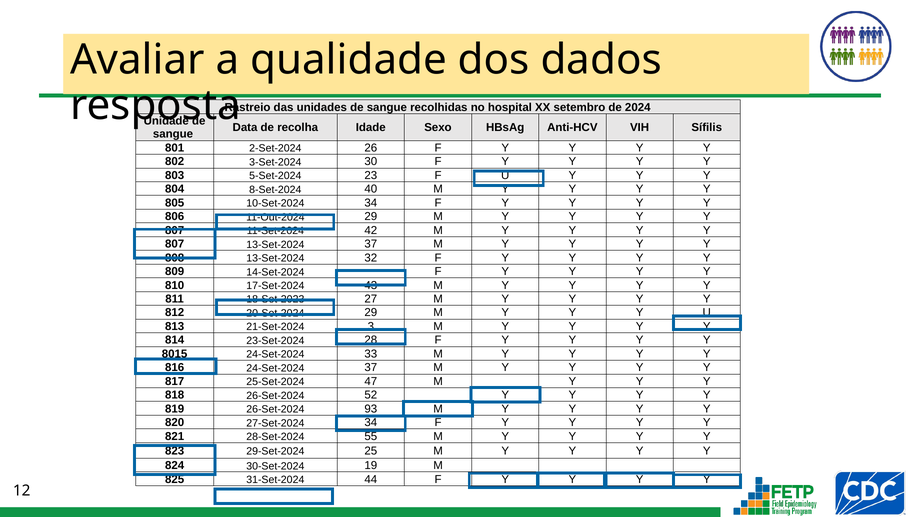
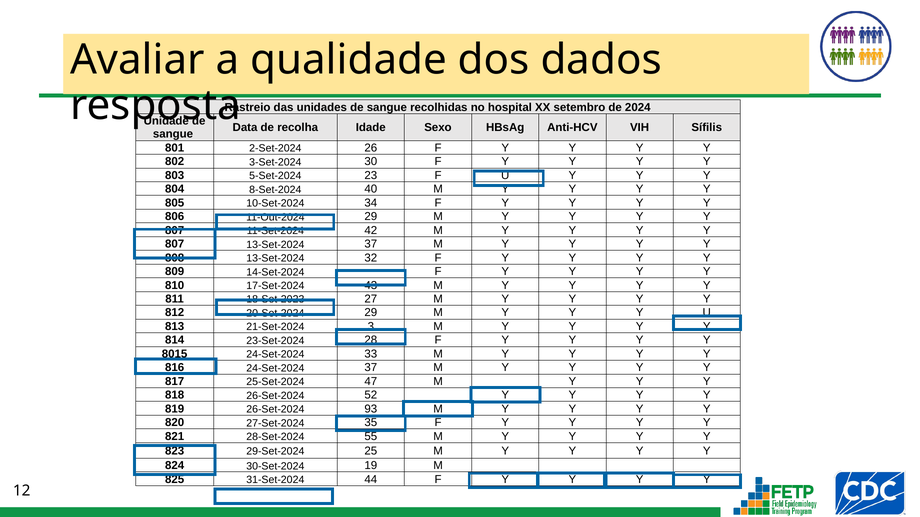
27-Set-2024 34: 34 -> 35 (371, 423)
